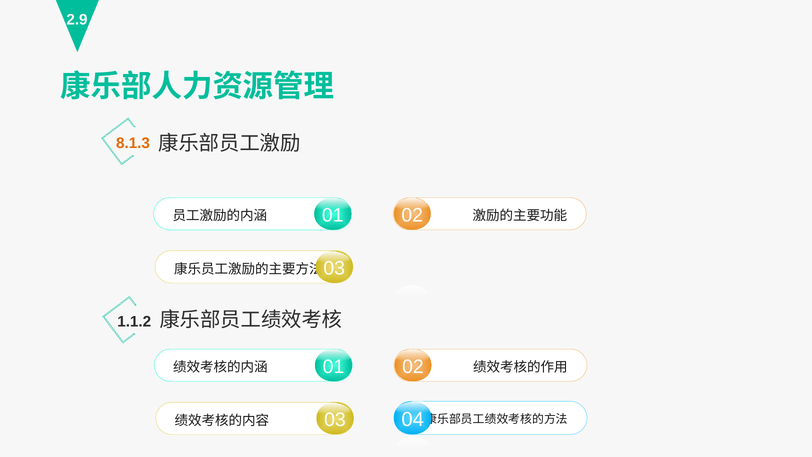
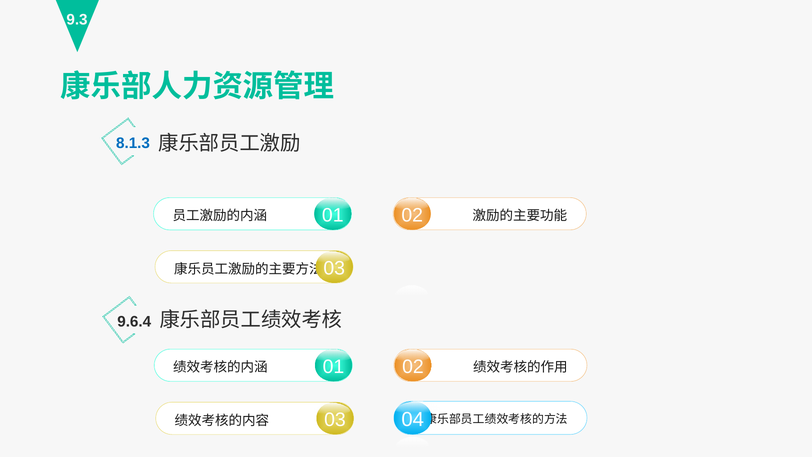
2.9: 2.9 -> 9.3 (77, 20)
8.1.3 colour: orange -> blue (133, 143)
1.1.2: 1.1.2 -> 9.6.4 (134, 321)
